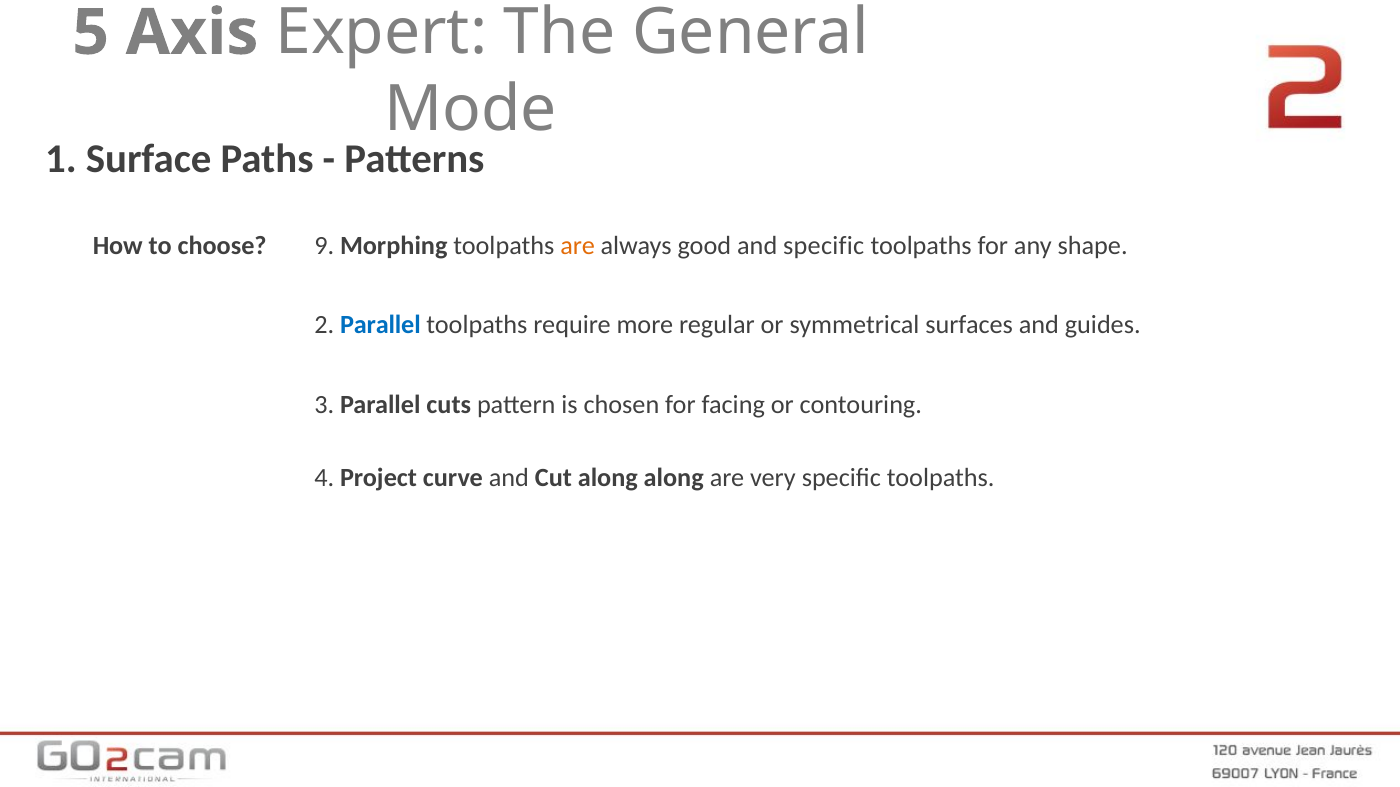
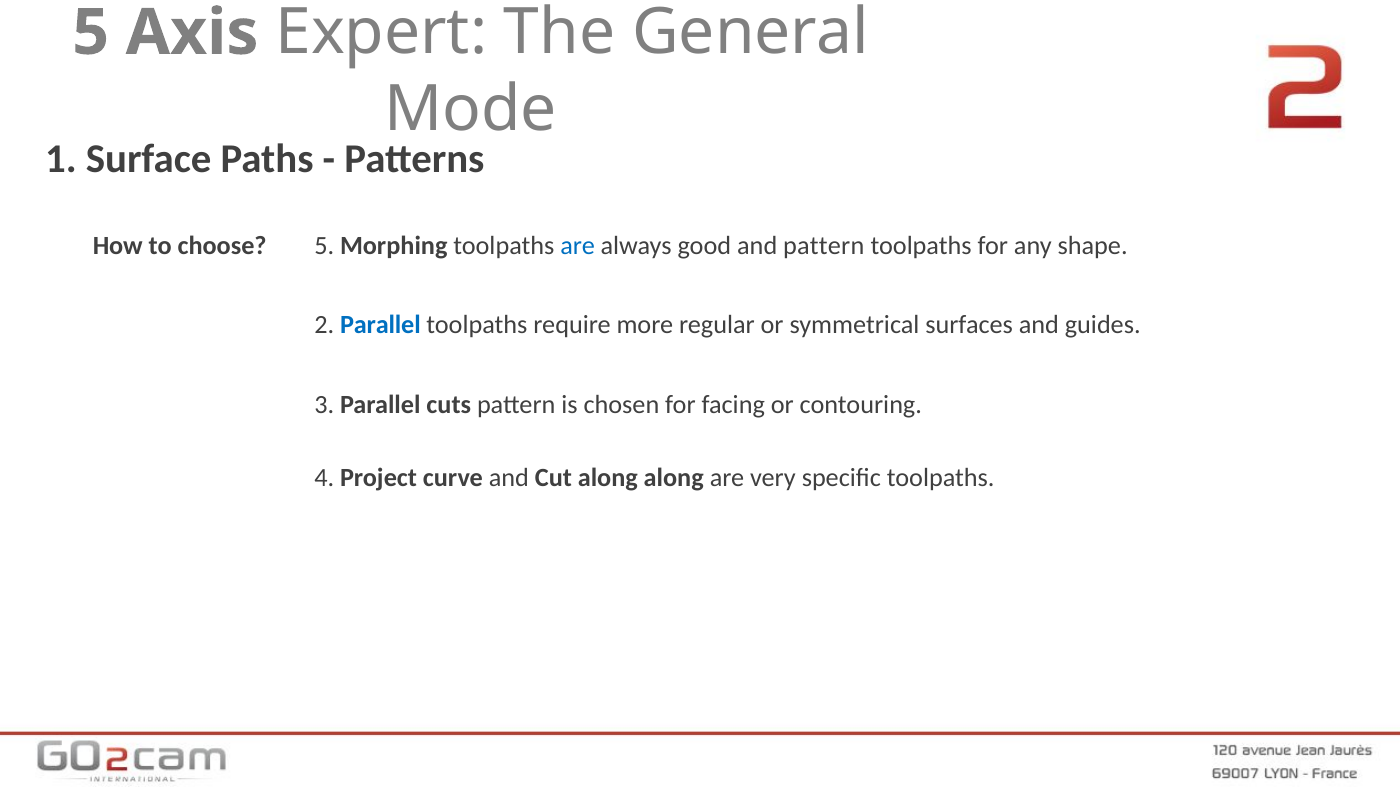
choose 9: 9 -> 5 (324, 246)
are colour: orange -> blue (578, 246)
and specific: specific -> pattern (824, 246)
